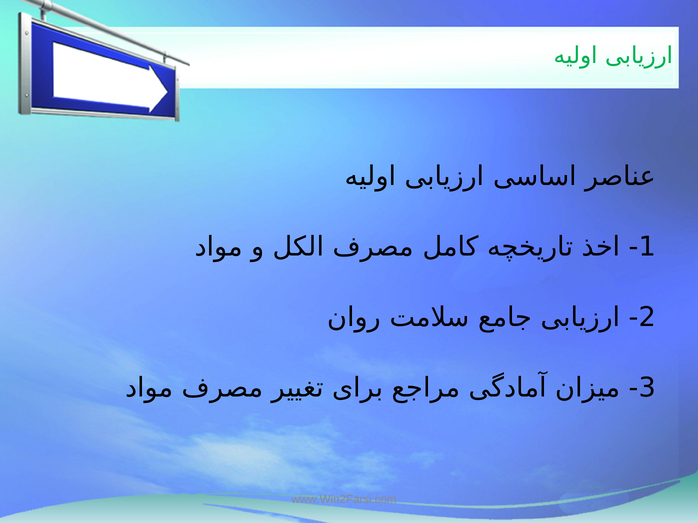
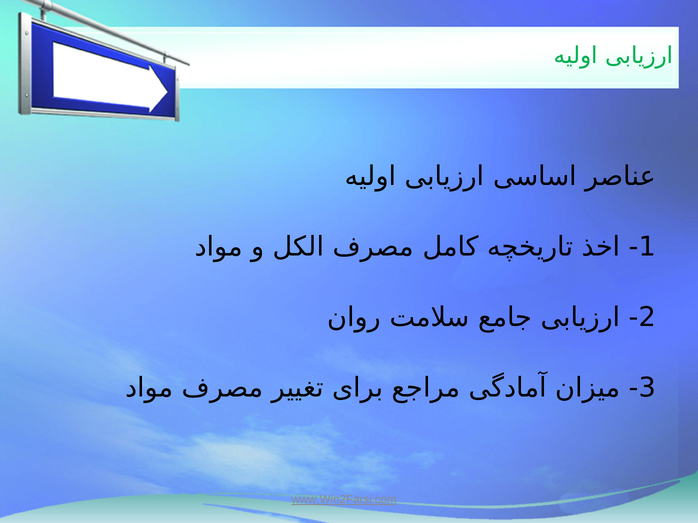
www.Win2Farsi.com underline: none -> present (344, 500)
